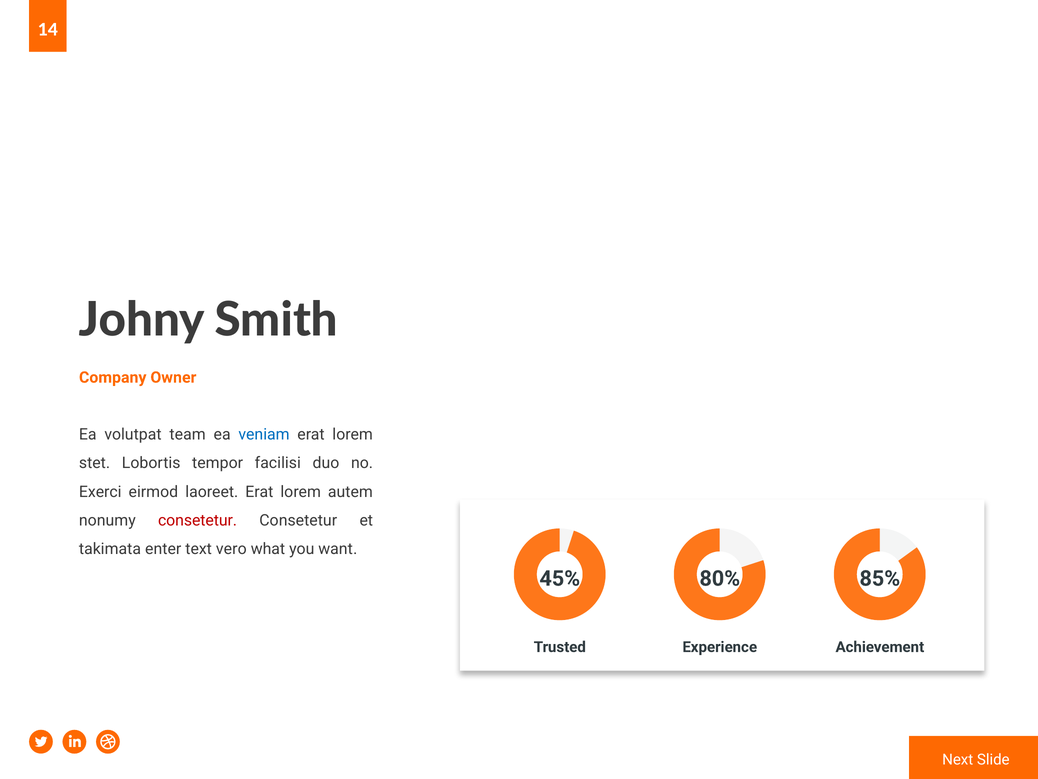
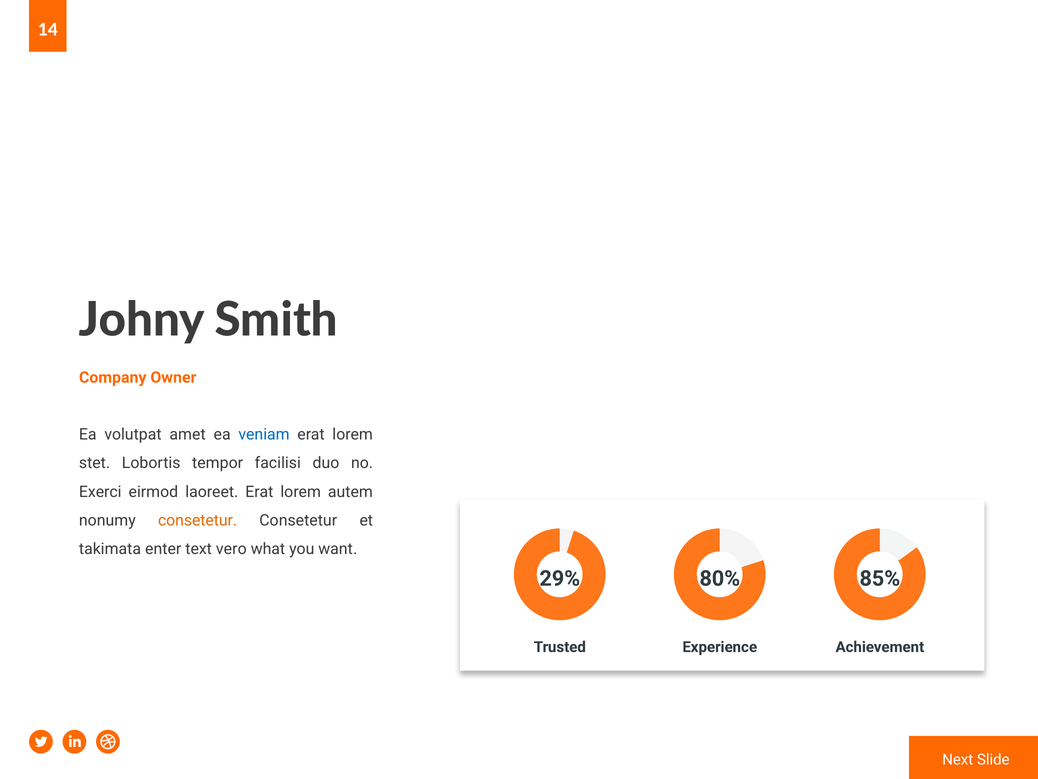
team: team -> amet (188, 434)
consetetur colour: red -> orange (198, 520)
45%: 45% -> 29% (560, 578)
